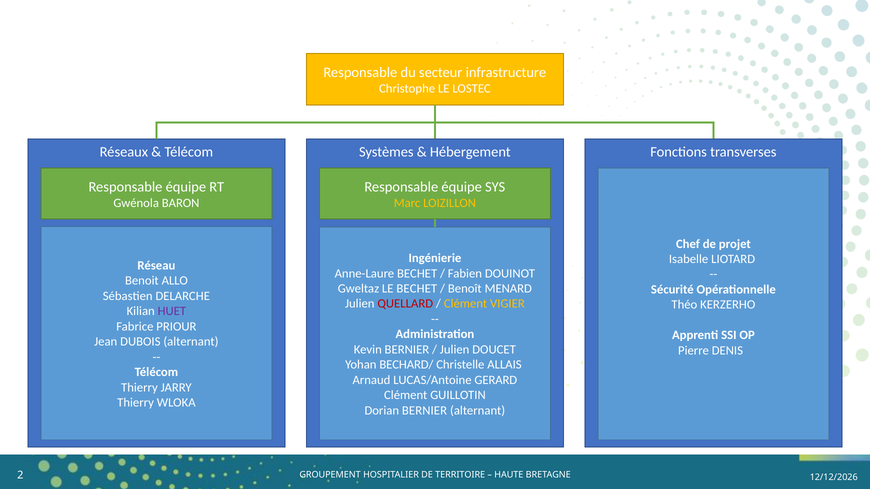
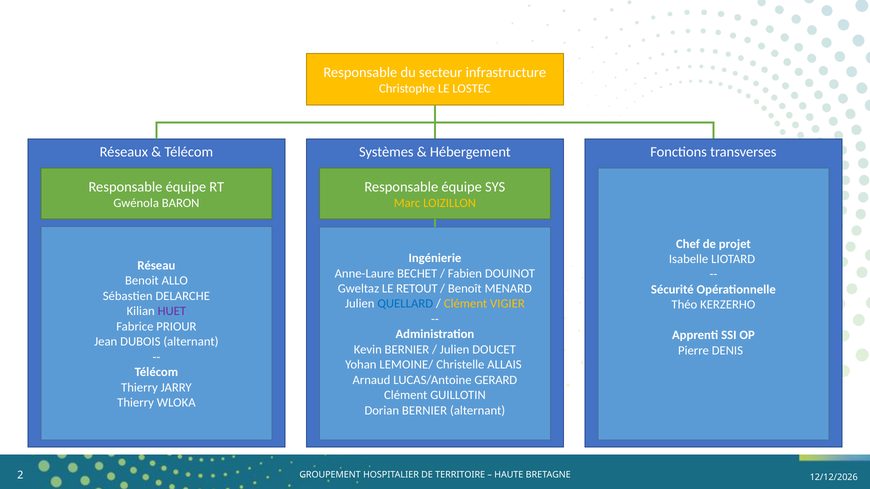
LE BECHET: BECHET -> RETOUT (417, 289)
QUELLARD colour: red -> blue (405, 304)
BECHARD/: BECHARD/ -> LEMOINE/ (406, 365)
